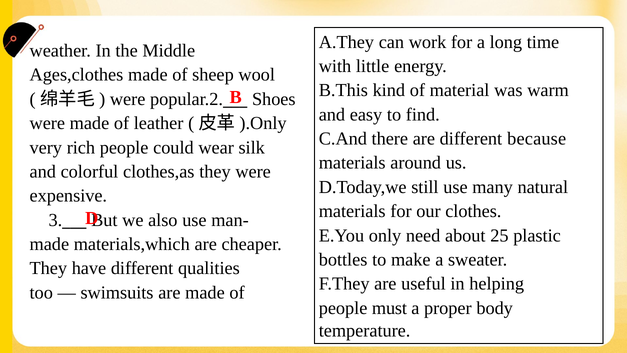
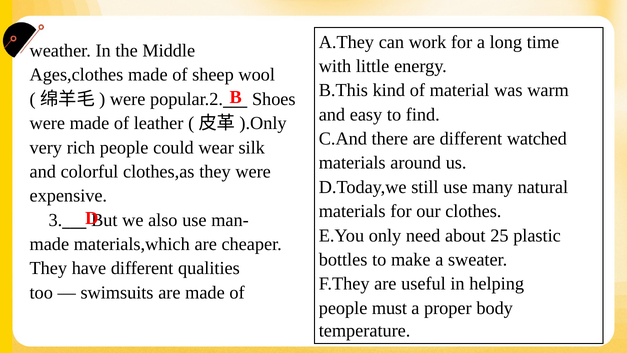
because: because -> watched (537, 139)
